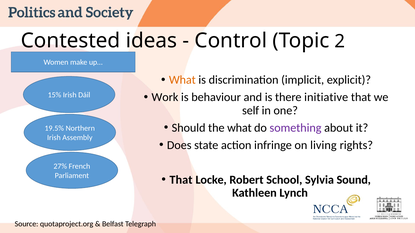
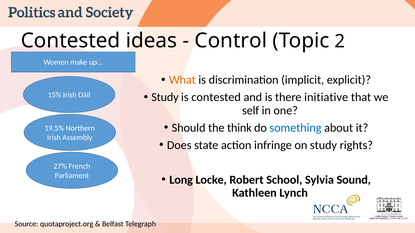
Work: Work -> Study (165, 98)
is behaviour: behaviour -> contested (216, 98)
the what: what -> think (239, 128)
something colour: purple -> blue (296, 128)
on living: living -> study (323, 145)
That: That -> Long (181, 180)
